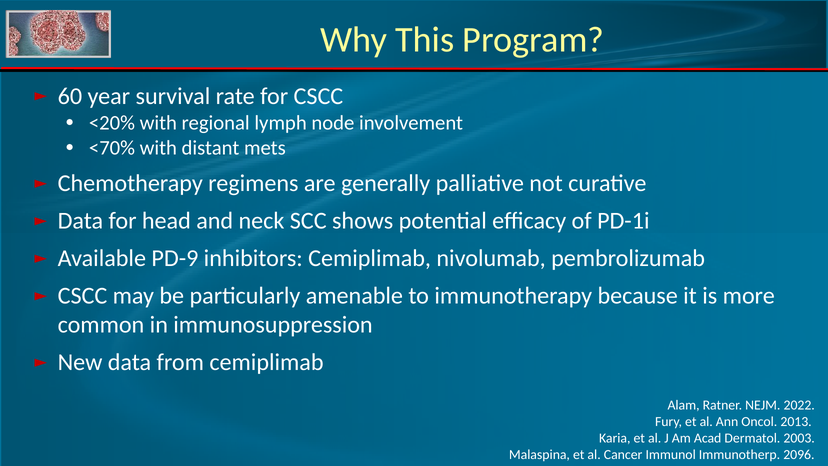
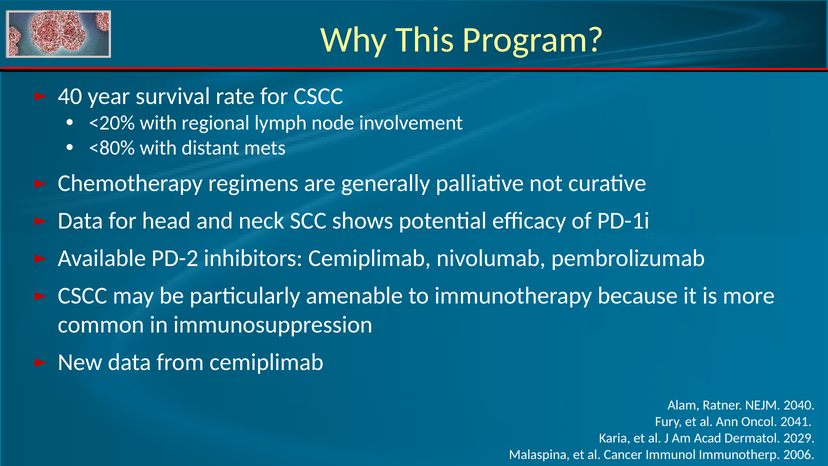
60: 60 -> 40 (70, 96)
<70%: <70% -> <80% (112, 148)
PD-9: PD-9 -> PD-2 (175, 258)
2022: 2022 -> 2040 (799, 405)
2013: 2013 -> 2041 (796, 421)
2003: 2003 -> 2029 (799, 438)
2096: 2096 -> 2006 (799, 455)
